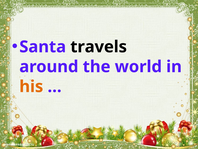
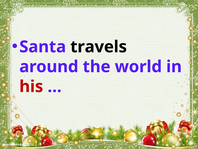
his colour: orange -> red (31, 86)
